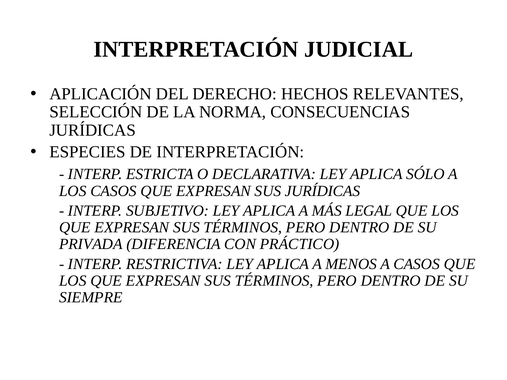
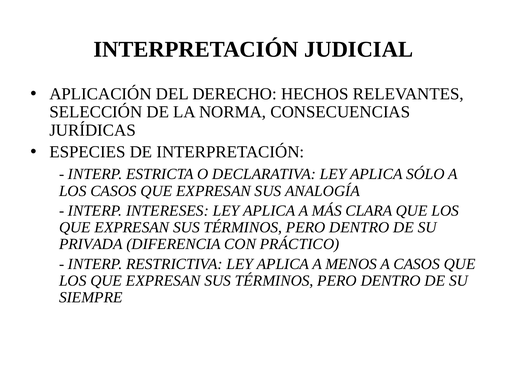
SUS JURÍDICAS: JURÍDICAS -> ANALOGÍA (322, 191)
SUBJETIVO: SUBJETIVO -> INTERESES (167, 211)
LEGAL: LEGAL -> CLARA (369, 211)
